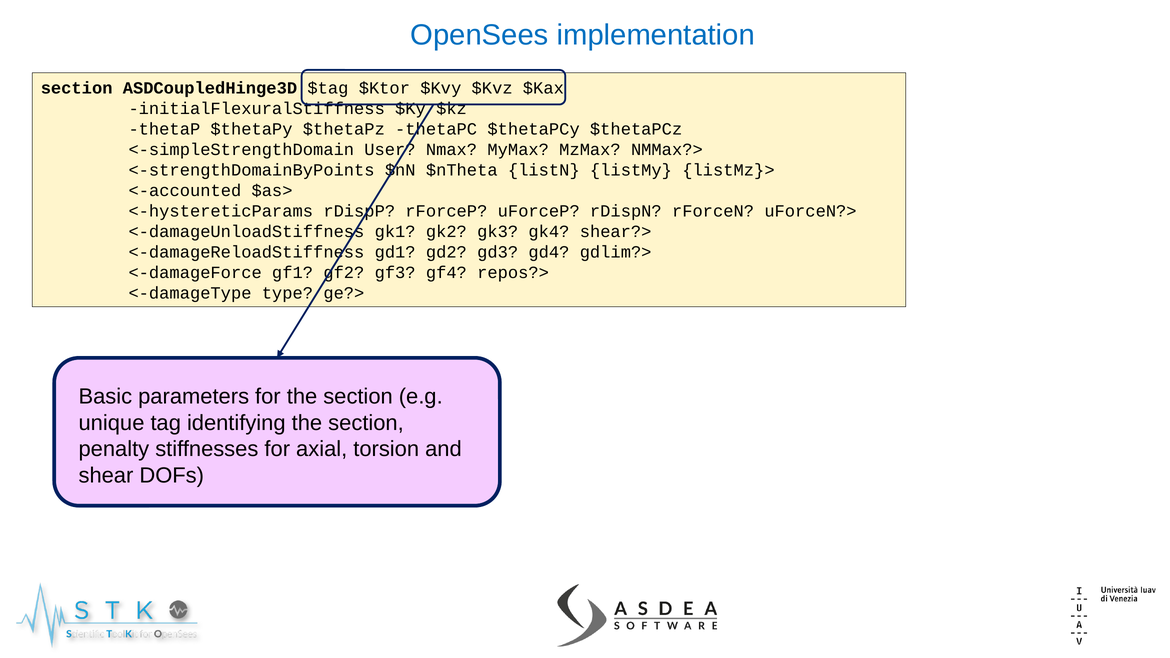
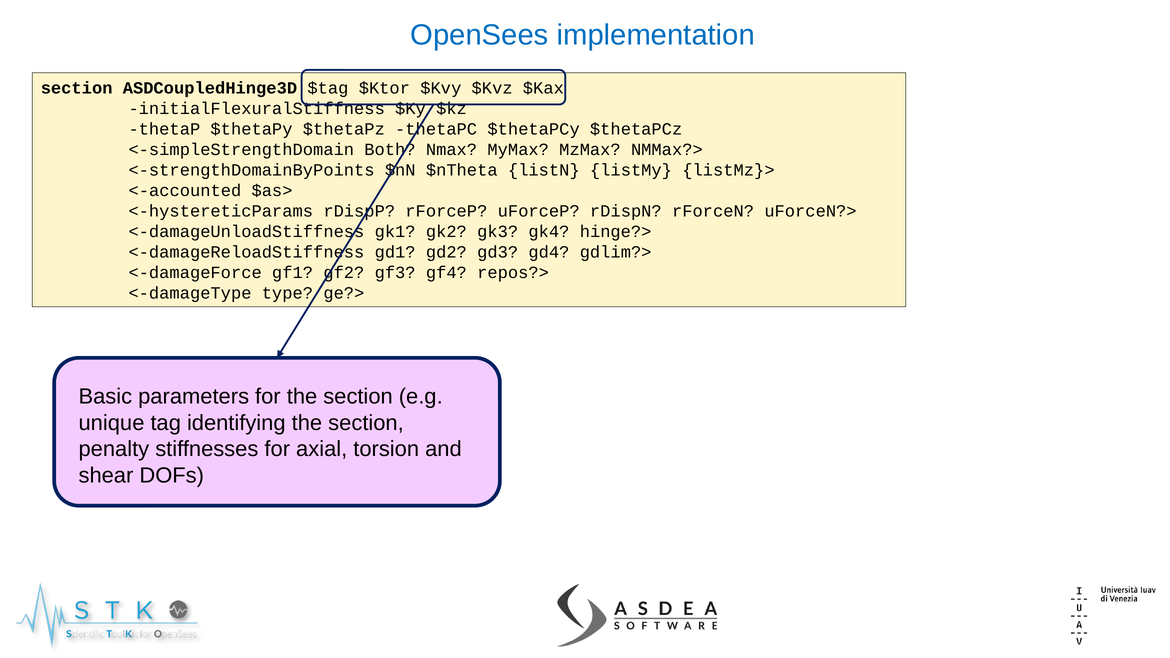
User: User -> Both (390, 150)
shear?>: shear?> -> hinge?> (616, 232)
